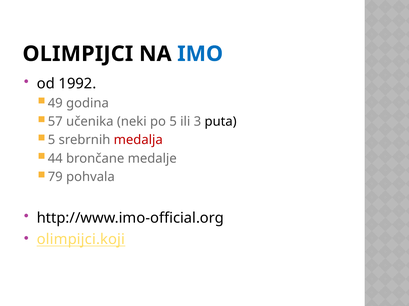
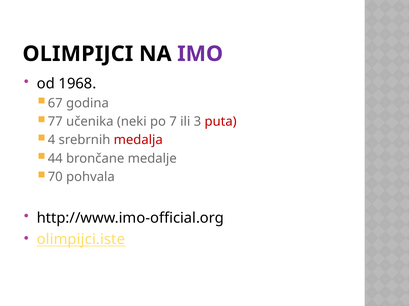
IMO colour: blue -> purple (200, 54)
1992: 1992 -> 1968 (77, 84)
49: 49 -> 67 (55, 103)
57: 57 -> 77 (55, 122)
po 5: 5 -> 7 (173, 122)
puta colour: black -> red (221, 122)
5: 5 -> 4 (52, 140)
79: 79 -> 70 (55, 177)
olimpijci.koji: olimpijci.koji -> olimpijci.iste (81, 240)
